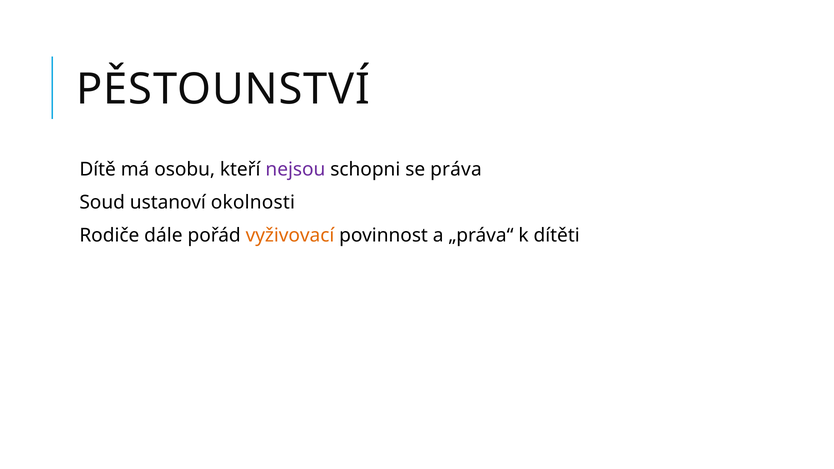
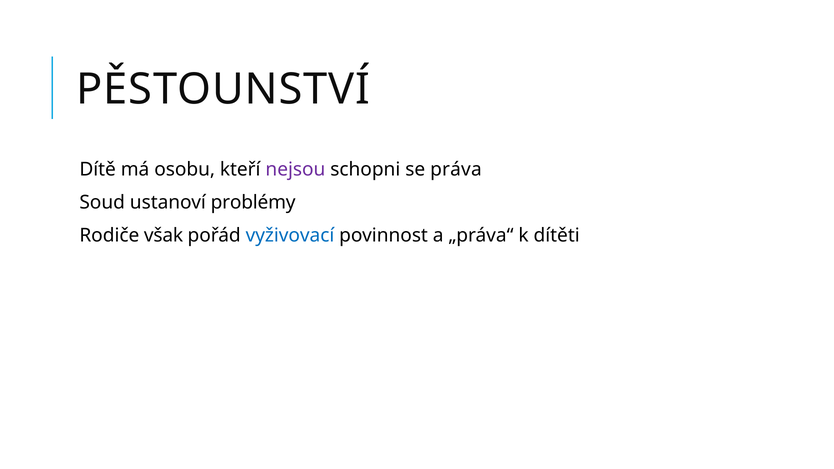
okolnosti: okolnosti -> problémy (253, 202)
dále: dále -> však (164, 235)
vyživovací colour: orange -> blue (290, 235)
